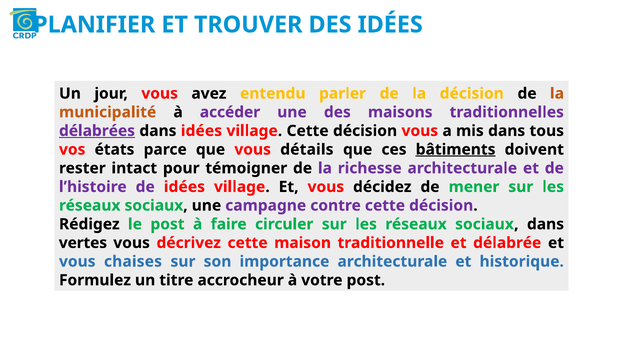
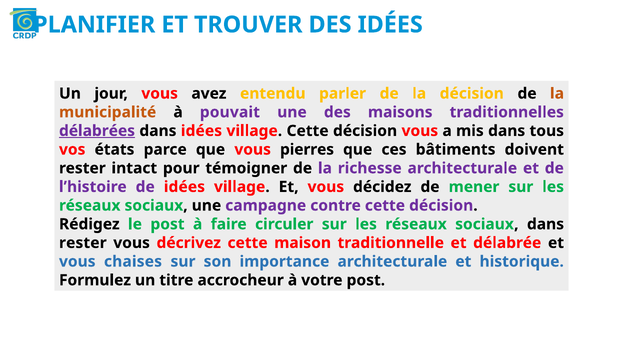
accéder: accéder -> pouvait (230, 112)
détails: détails -> pierres (307, 150)
bâtiments underline: present -> none (456, 150)
vertes: vertes -> rester (83, 243)
